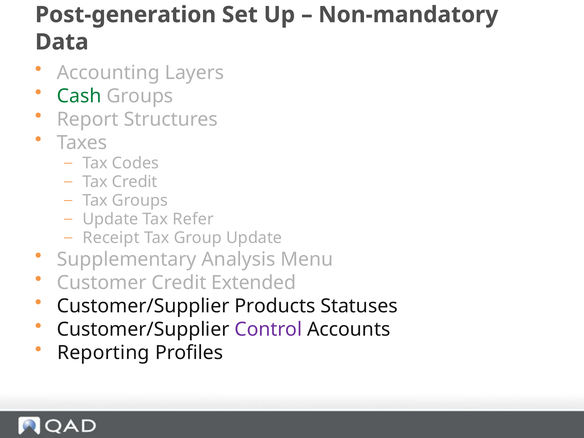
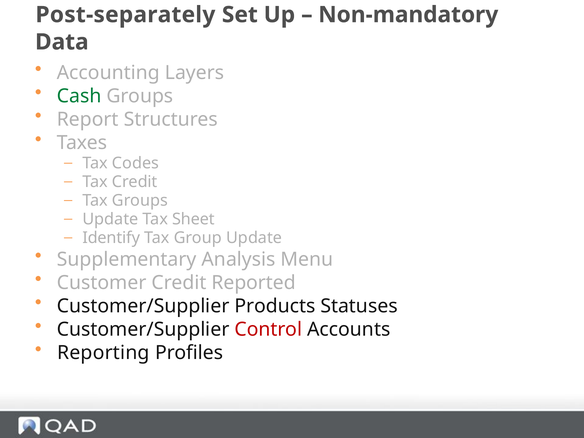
Post-generation: Post-generation -> Post-separately (125, 15)
Refer: Refer -> Sheet (193, 219)
Receipt: Receipt -> Identify (111, 238)
Extended: Extended -> Reported (254, 283)
Control colour: purple -> red (268, 329)
